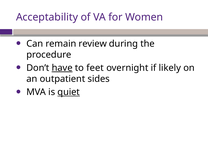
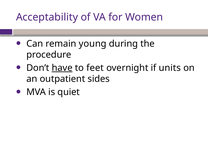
review: review -> young (93, 44)
likely: likely -> units (170, 68)
quiet underline: present -> none (69, 92)
